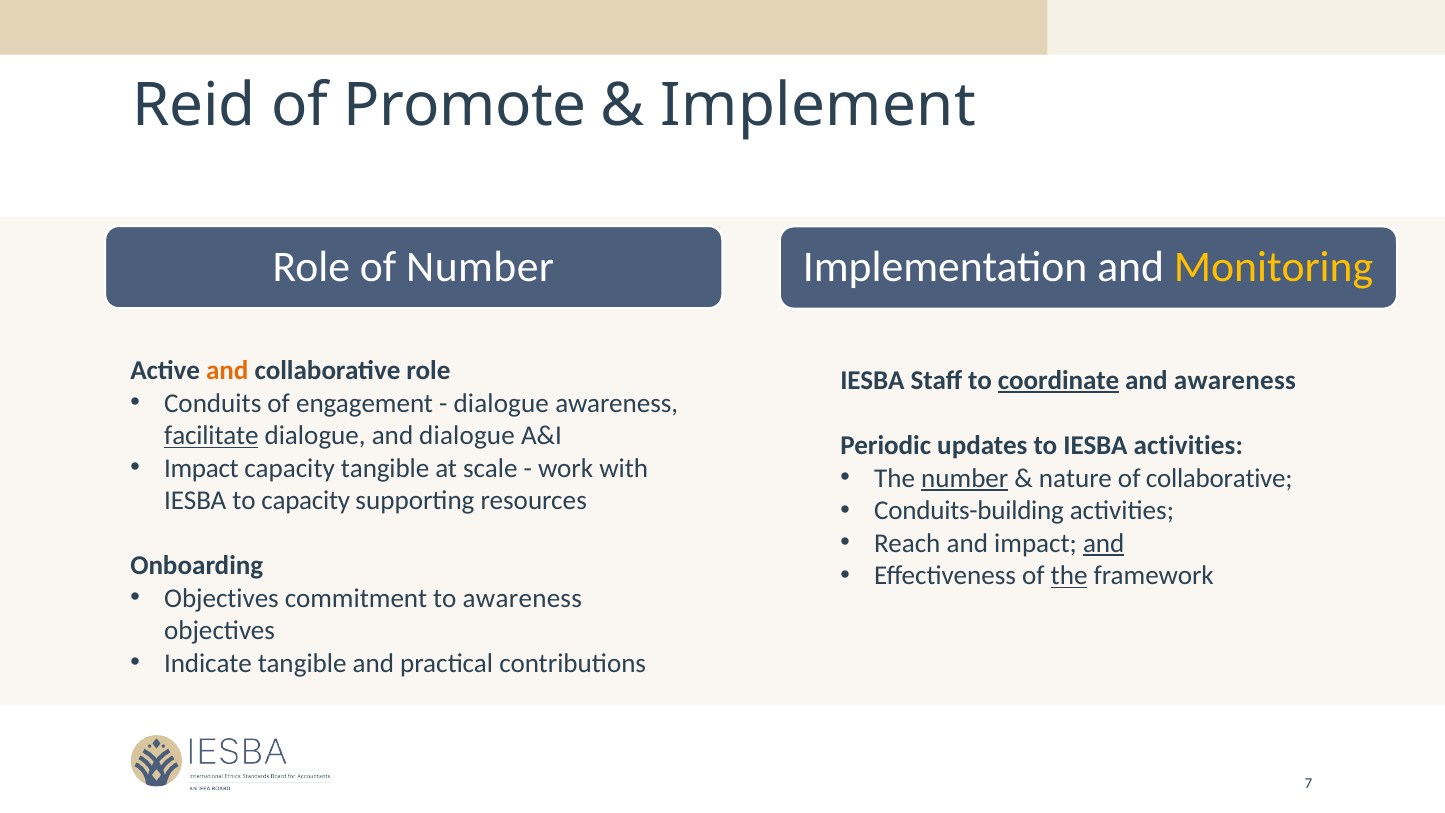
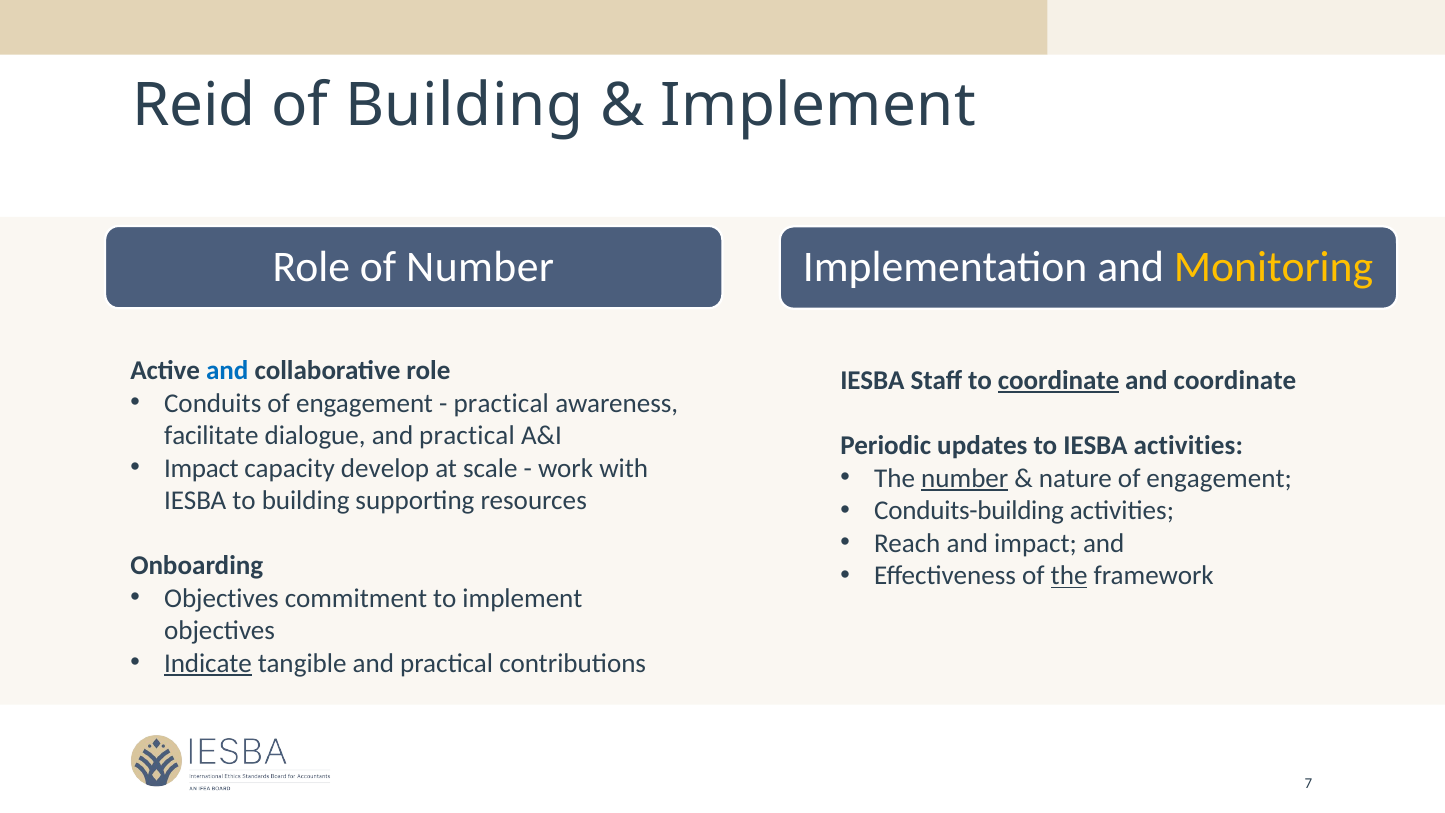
of Promote: Promote -> Building (464, 105)
and colour: orange -> blue (227, 371)
and awareness: awareness -> coordinate (1235, 380)
dialogue: dialogue -> practical (501, 403)
facilitate underline: present -> none (211, 436)
dialogue and dialogue: dialogue -> practical (467, 436)
capacity tangible: tangible -> develop (385, 468)
nature of collaborative: collaborative -> engagement (1219, 478)
to capacity: capacity -> building (306, 501)
and underline: present -> none (1104, 543)
to awareness: awareness -> implement (522, 598)
Indicate underline: none -> present (208, 663)
